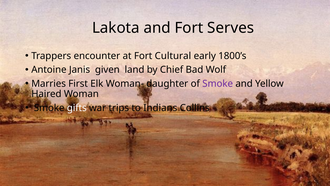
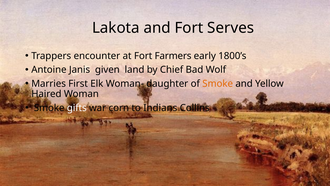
Cultural: Cultural -> Farmers (173, 56)
Smoke colour: purple -> orange (218, 83)
trips: trips -> corn (119, 108)
